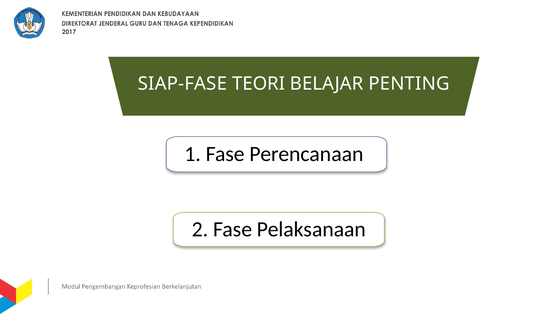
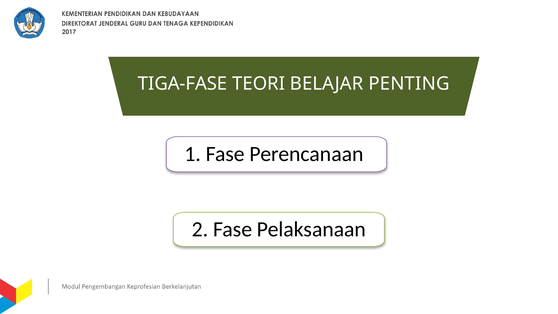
SIAP-FASE: SIAP-FASE -> TIGA-FASE (183, 84)
